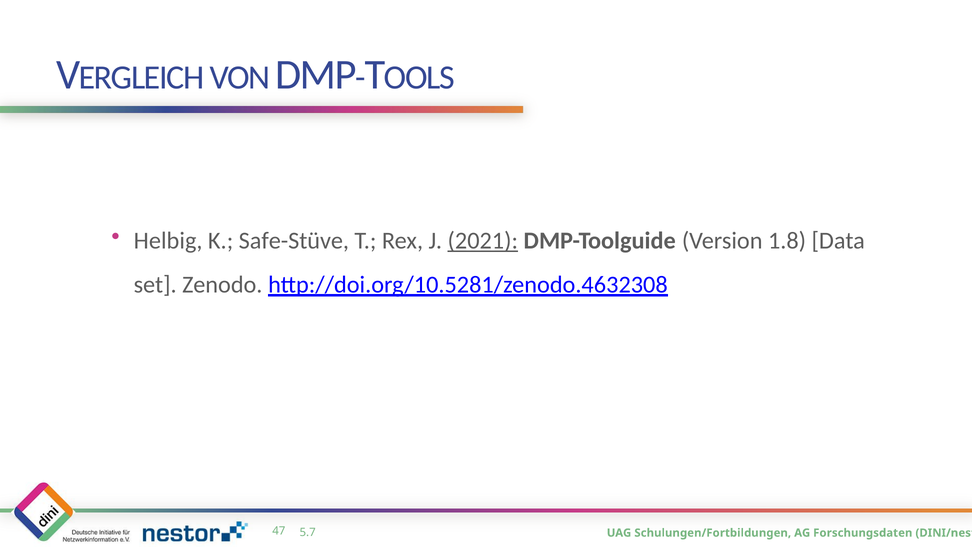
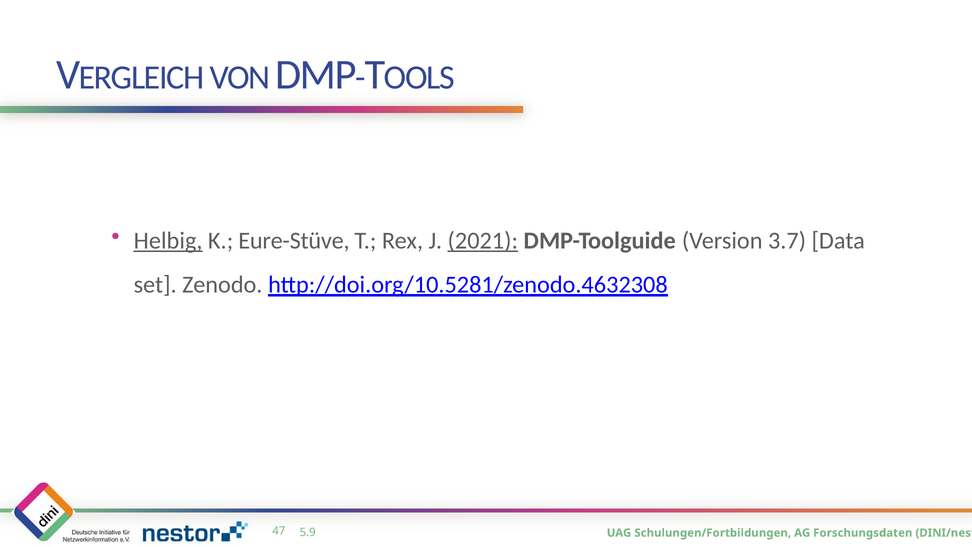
Helbig underline: none -> present (168, 241)
Safe-Stüve: Safe-Stüve -> Eure-Stüve (294, 241)
1.8: 1.8 -> 3.7 (787, 241)
5.7: 5.7 -> 5.9 (308, 532)
